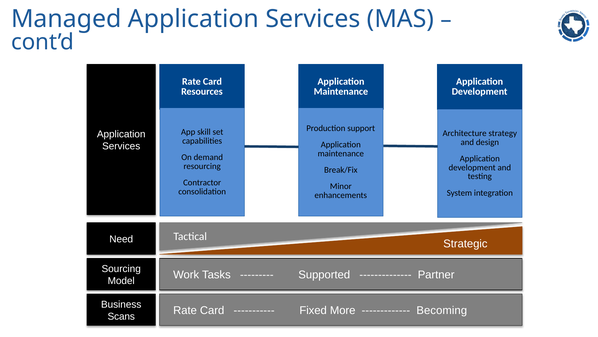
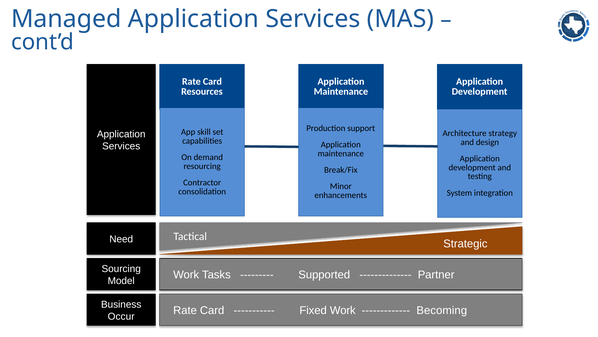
Fixed More: More -> Work (343, 310)
Scans: Scans -> Occur (121, 316)
